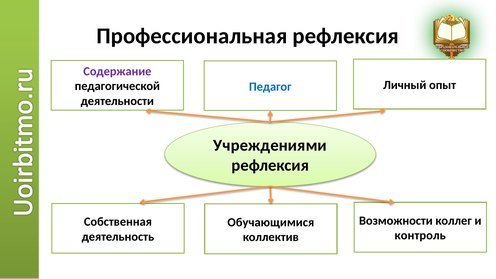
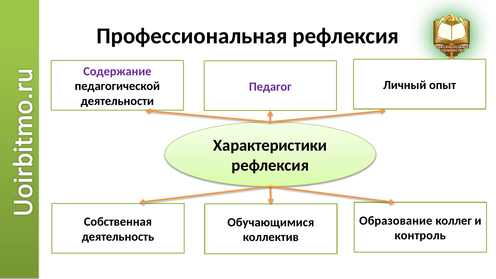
Педагог colour: blue -> purple (270, 87)
Учреждениями: Учреждениями -> Характеристики (270, 145)
Возможности: Возможности -> Образование (396, 221)
